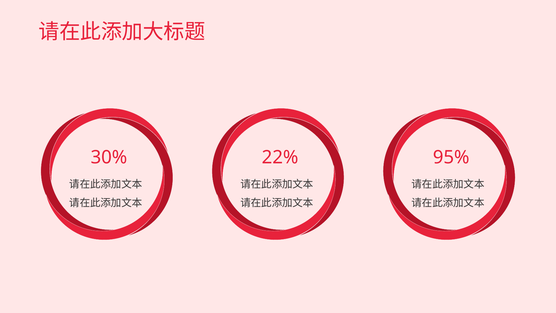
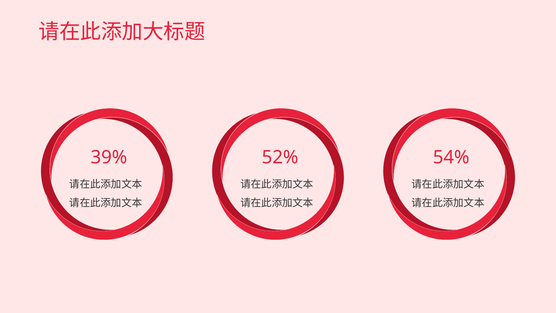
30%: 30% -> 39% (109, 157)
22%: 22% -> 52% (280, 157)
95%: 95% -> 54% (451, 157)
